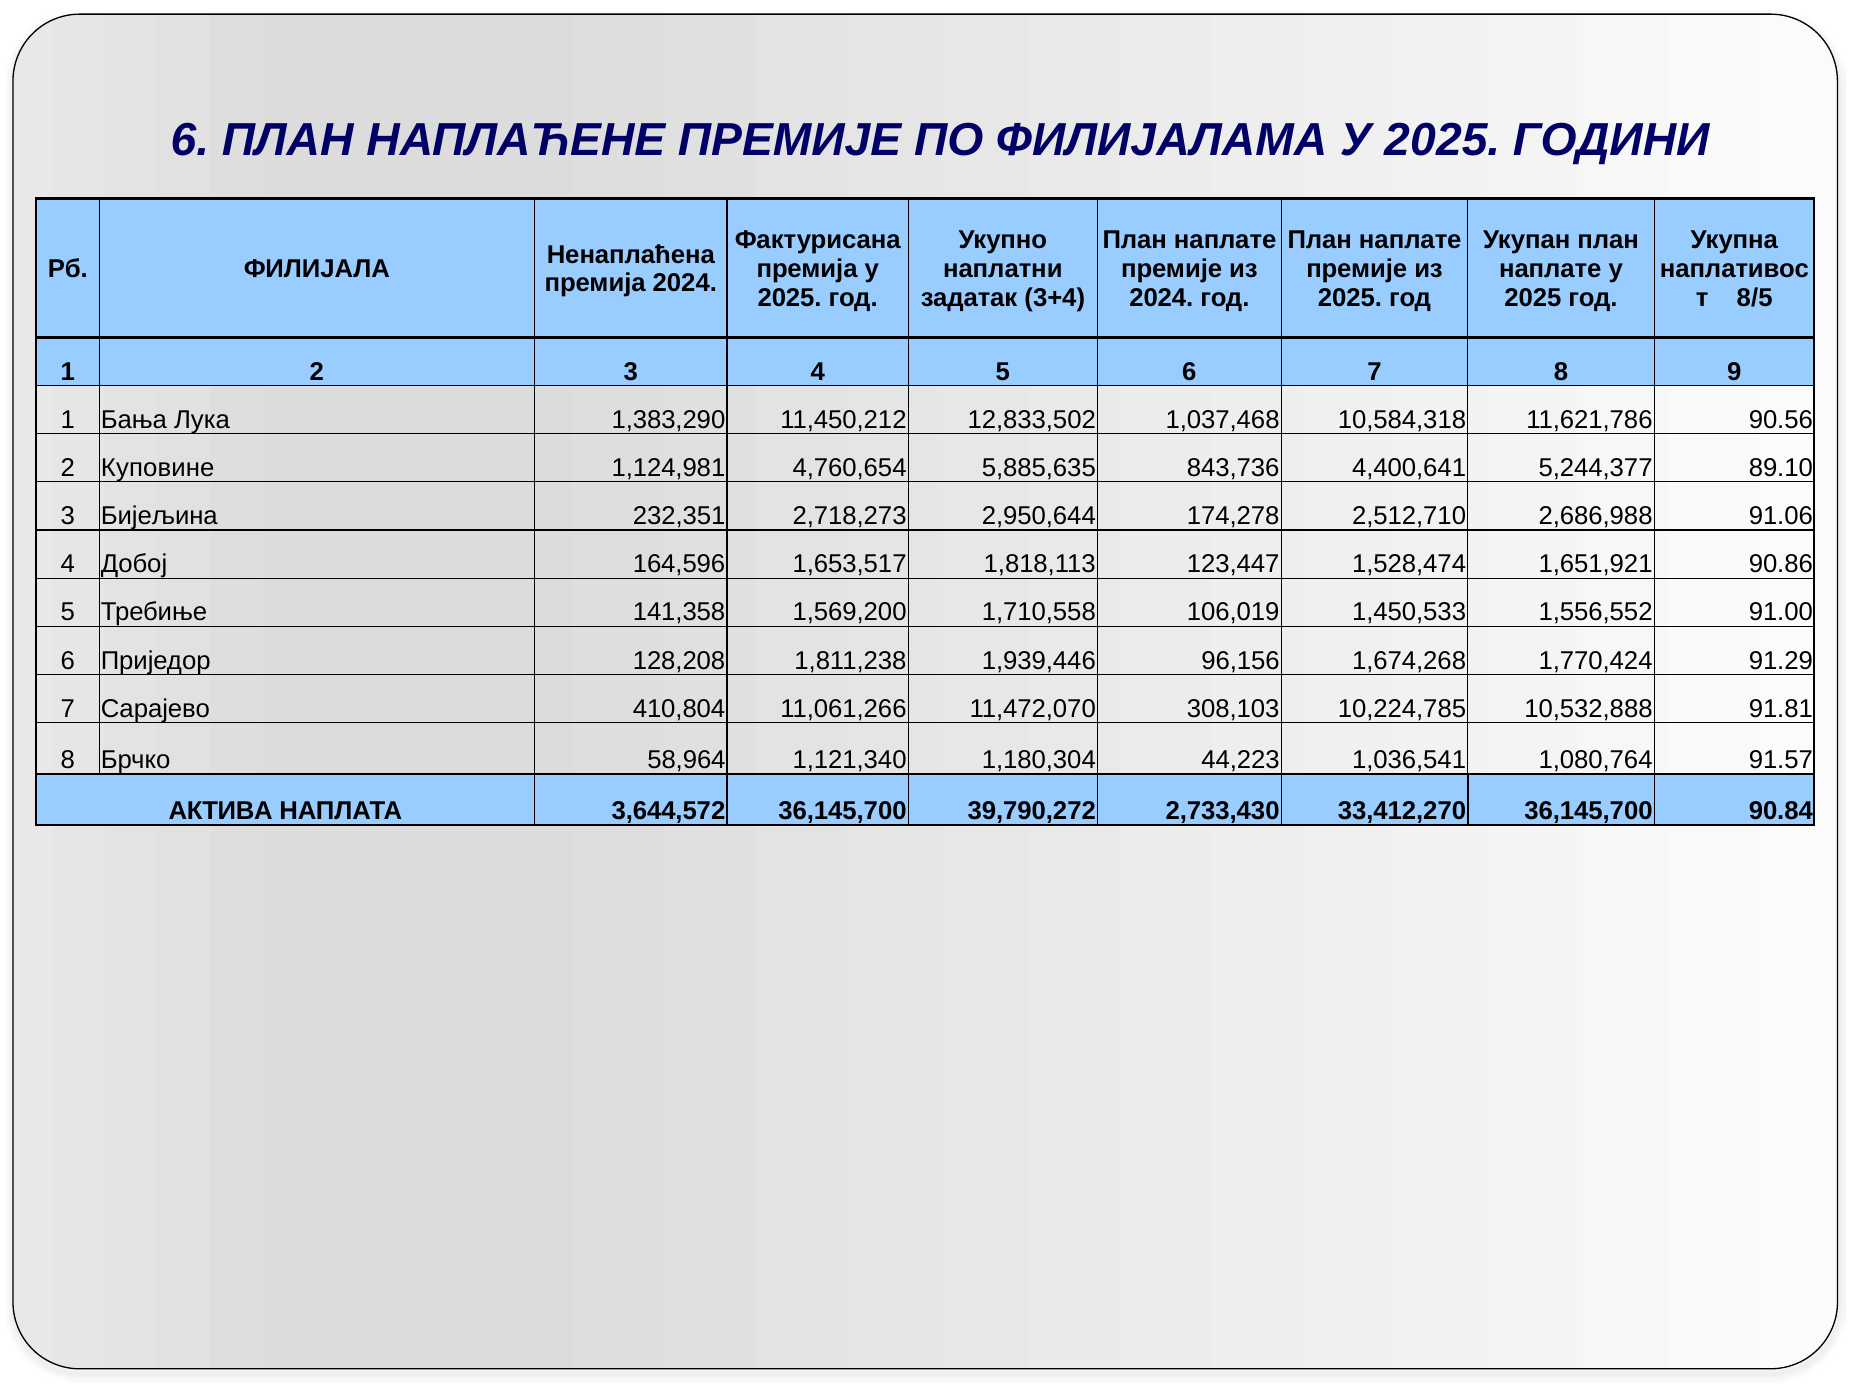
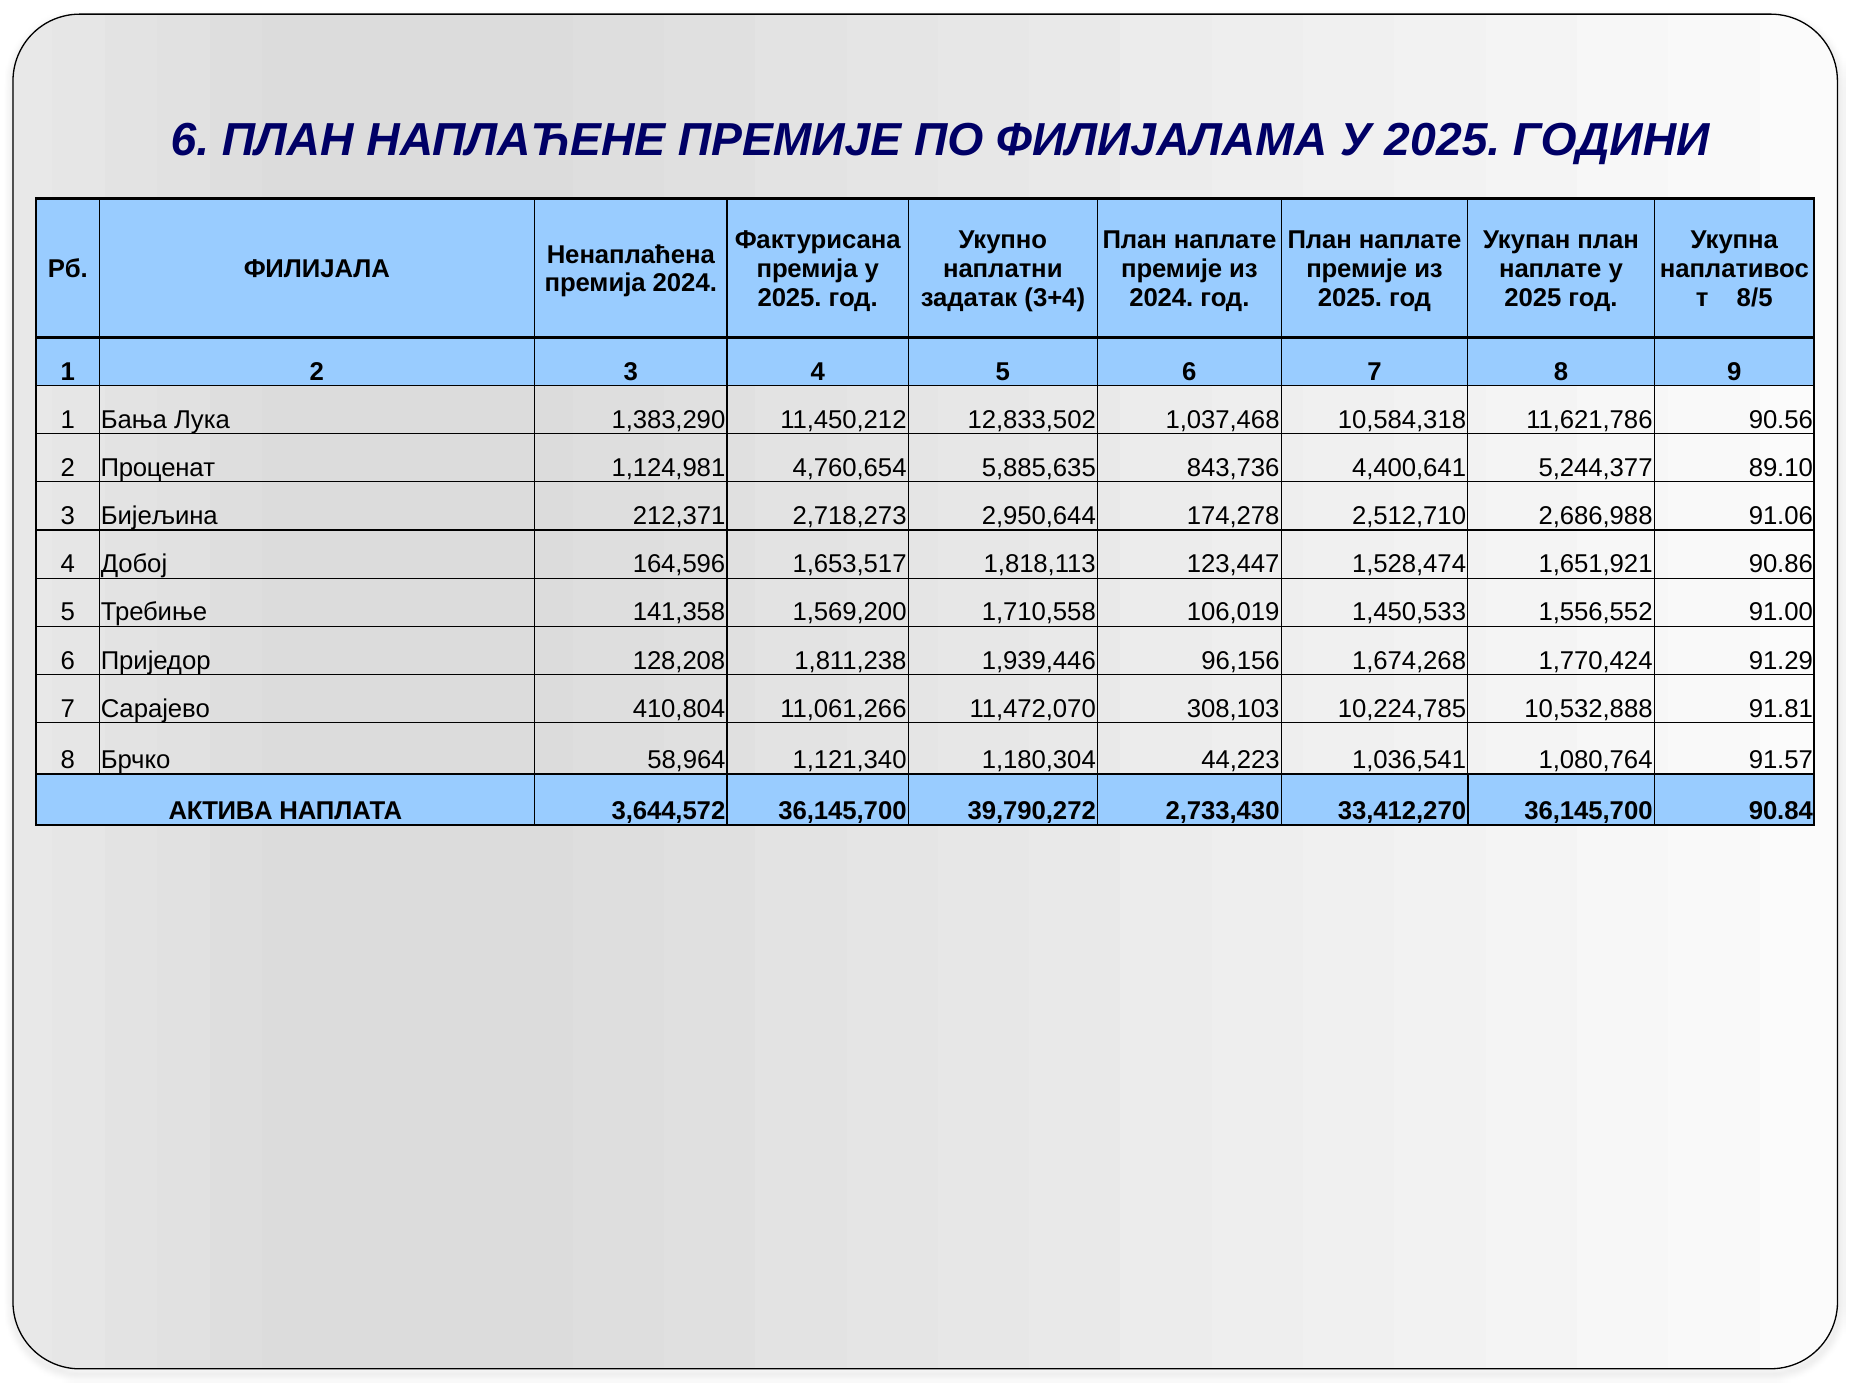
Куповине: Куповине -> Проценат (158, 468)
232,351: 232,351 -> 212,371 (679, 516)
